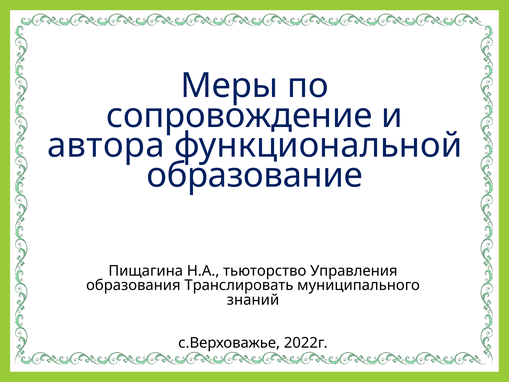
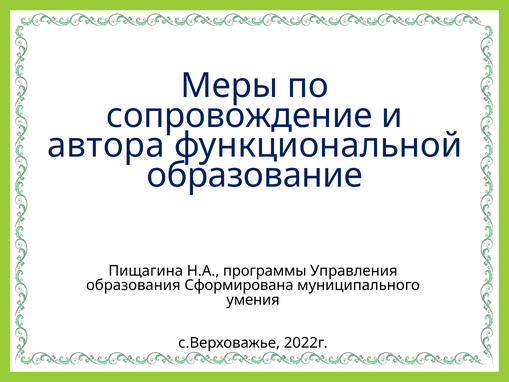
тьюторство: тьюторство -> программы (265, 271)
Транслировать: Транслировать -> Сформирована (239, 285)
знаний: знаний -> умения (253, 300)
